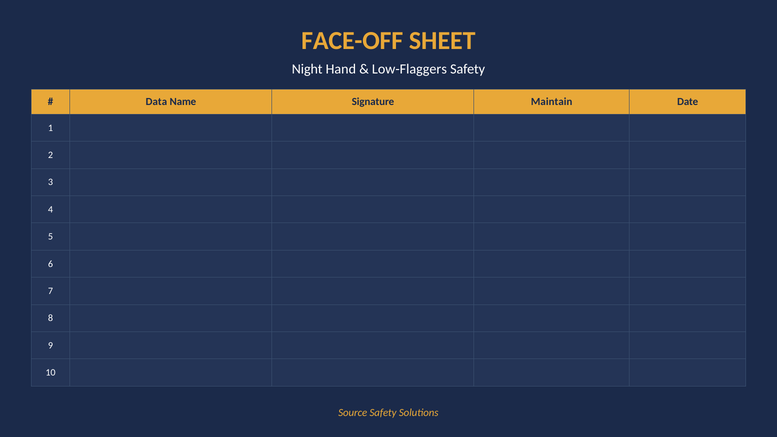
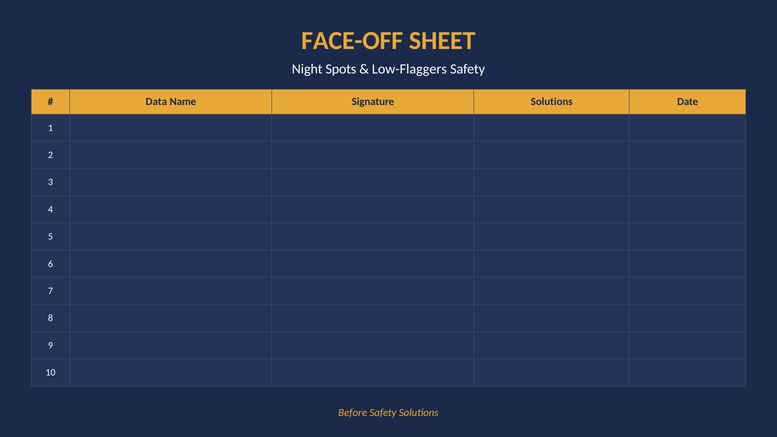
Hand: Hand -> Spots (341, 69)
Signature Maintain: Maintain -> Solutions (552, 102)
Source: Source -> Before (353, 413)
